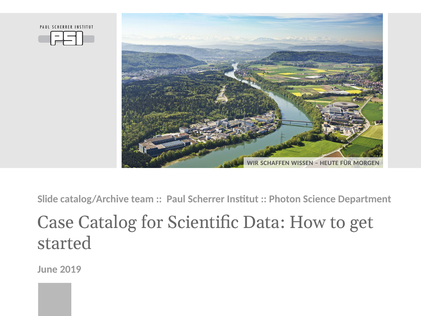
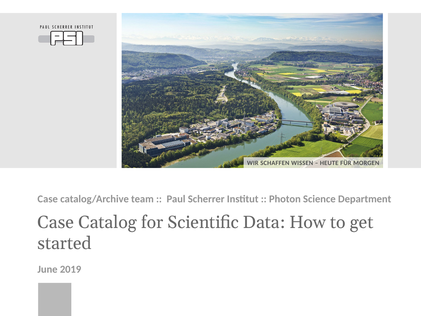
Slide: Slide -> Case (48, 199)
